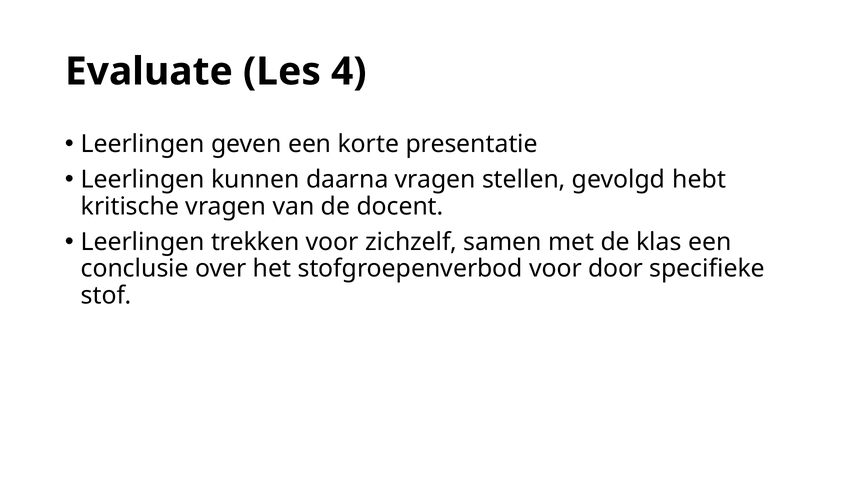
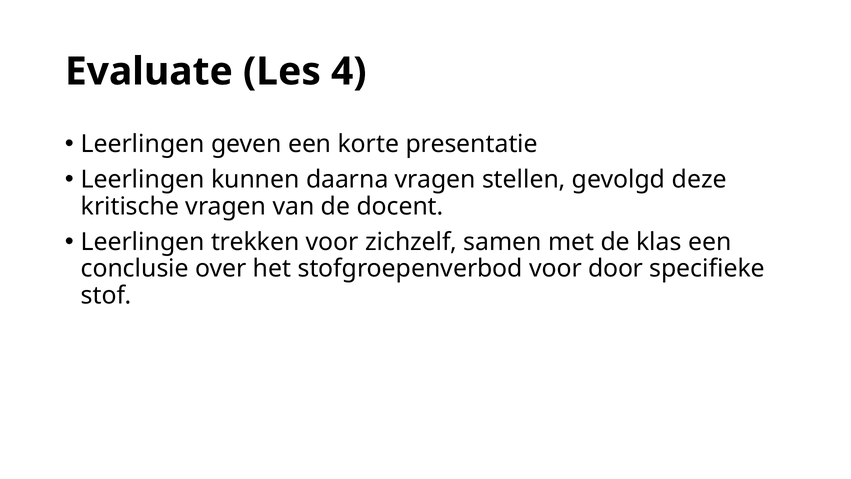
hebt: hebt -> deze (699, 179)
